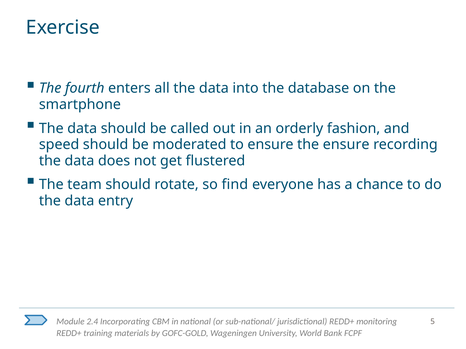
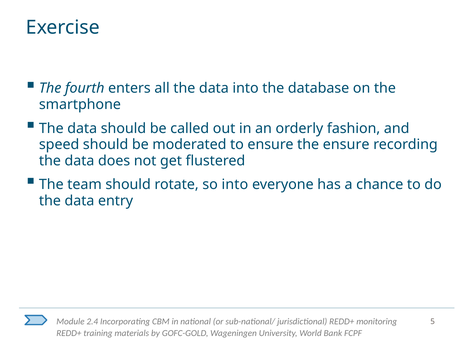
so find: find -> into (235, 185)
